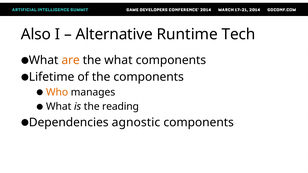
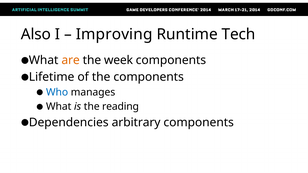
Alternative: Alternative -> Improving (114, 34)
the what: what -> week (119, 60)
Who colour: orange -> blue (57, 92)
agnostic: agnostic -> arbitrary (136, 123)
